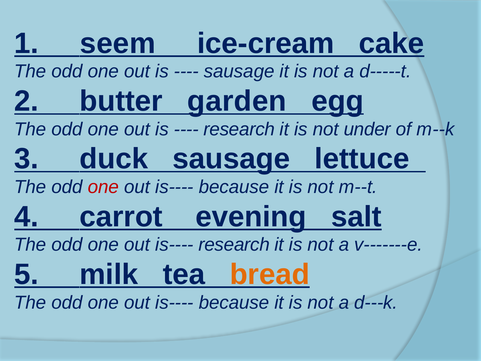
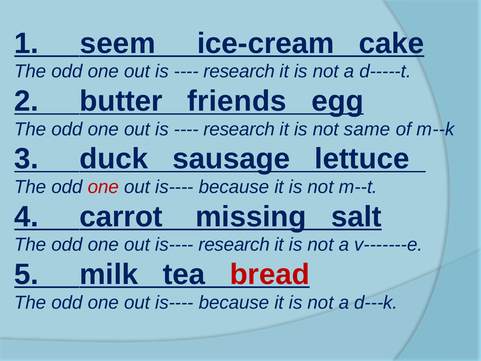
sausage: sausage -> research (239, 71)
garden: garden -> friends (237, 101)
under: under -> same (367, 129)
evening: evening -> missing (251, 216)
bread colour: orange -> red (270, 274)
